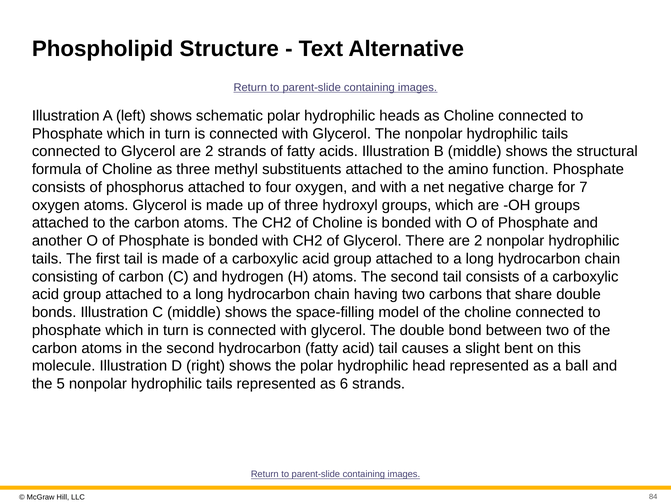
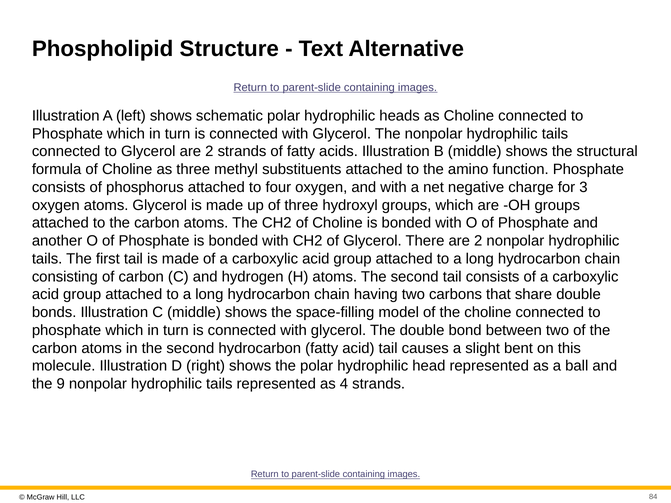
7: 7 -> 3 (583, 187)
5: 5 -> 9 (61, 384)
6: 6 -> 4 (344, 384)
